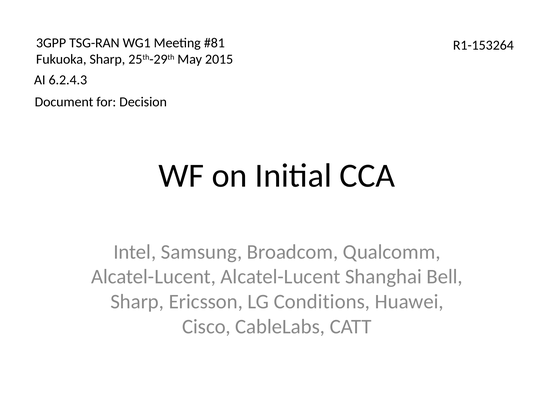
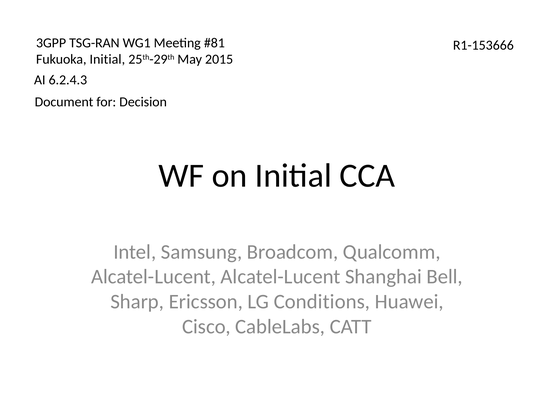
R1-153264: R1-153264 -> R1-153666 (483, 45)
Fukuoka Sharp: Sharp -> Initial (107, 59)
